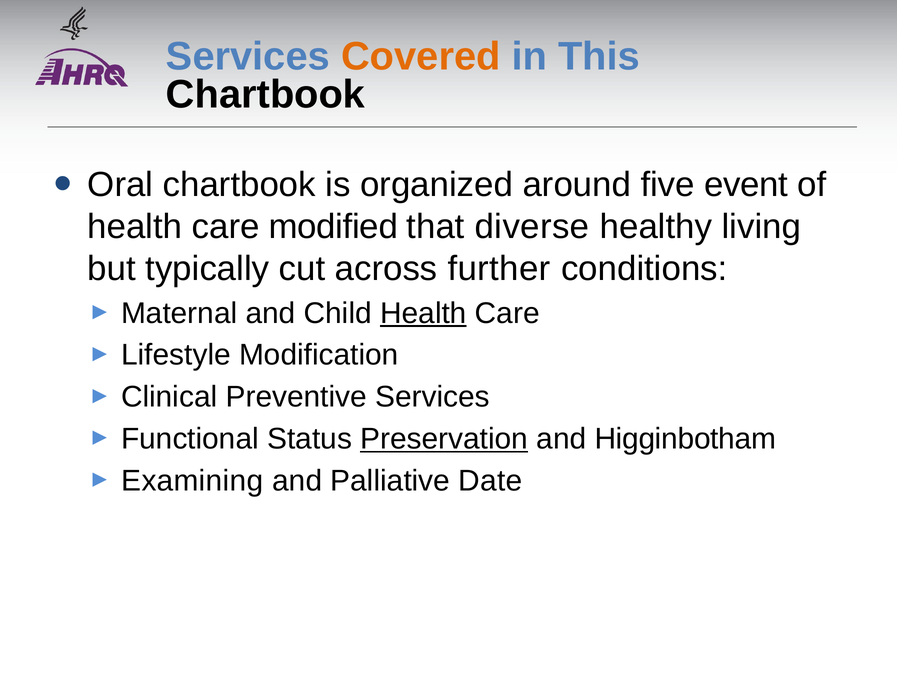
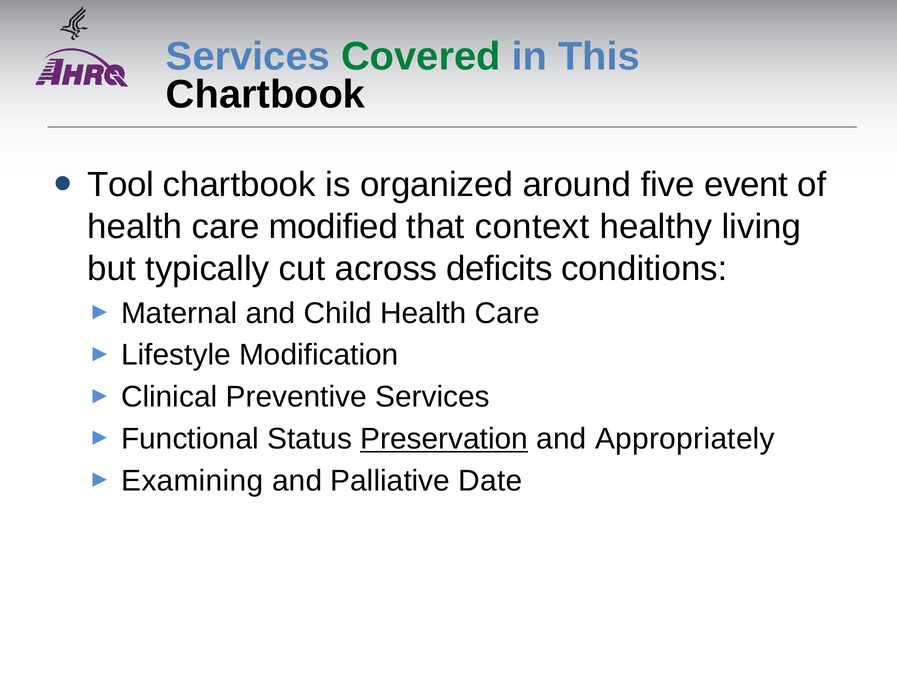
Covered colour: orange -> green (421, 57)
Oral: Oral -> Tool (120, 185)
diverse: diverse -> context (532, 227)
further: further -> deficits (499, 269)
Health underline: present -> none (423, 313)
Higginbotham: Higginbotham -> Appropriately (685, 439)
